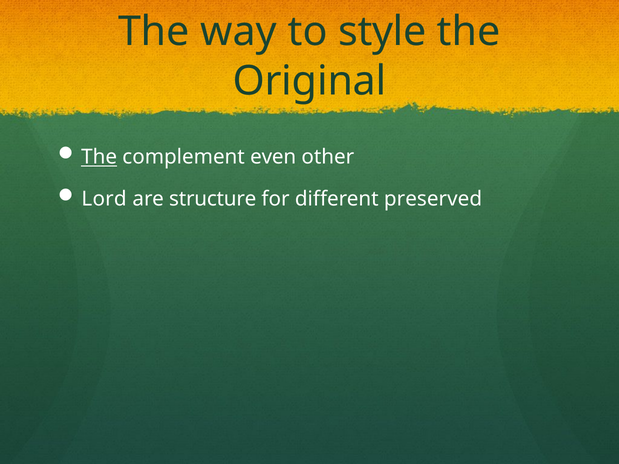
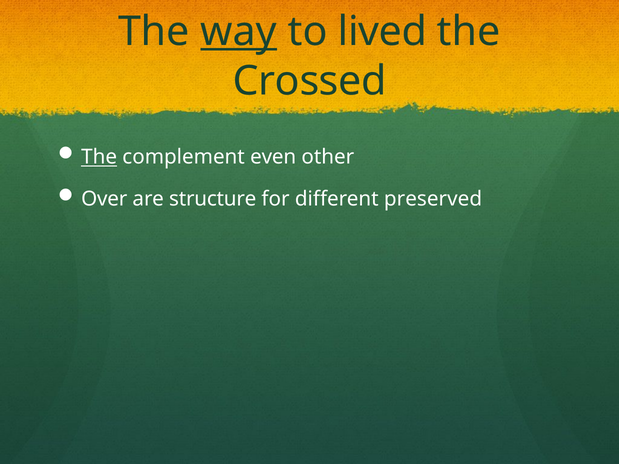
way underline: none -> present (239, 31)
style: style -> lived (382, 31)
Original: Original -> Crossed (310, 81)
Lord: Lord -> Over (104, 199)
